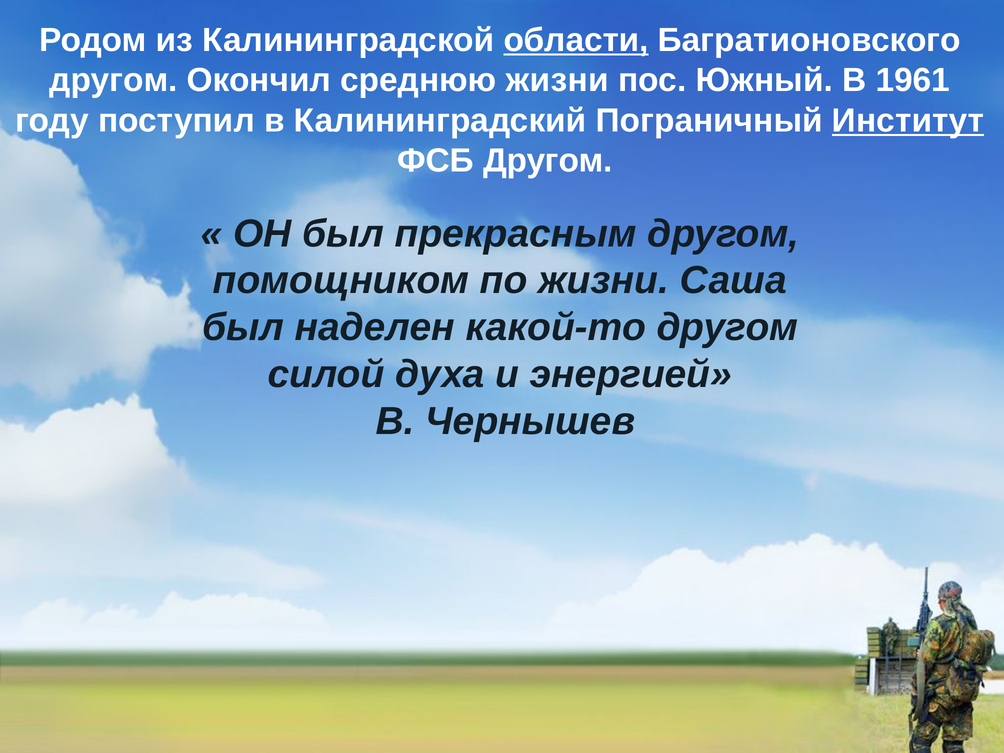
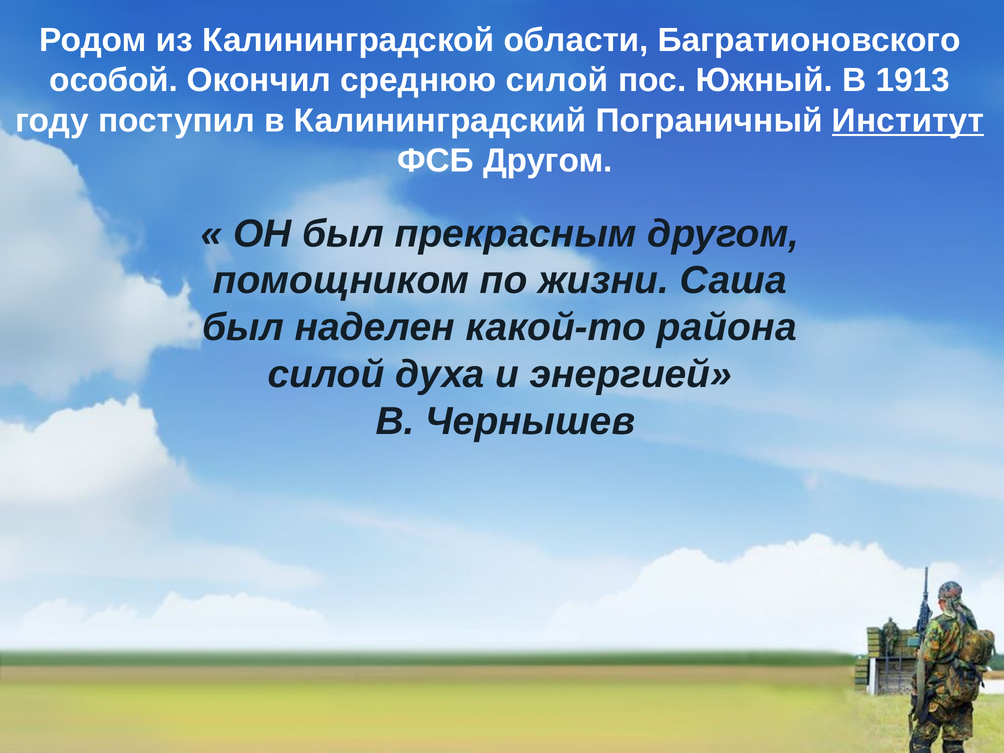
области underline: present -> none (576, 40)
другом: другом -> особой (114, 80)
среднюю жизни: жизни -> силой (557, 80)
1961: 1961 -> 1913 (913, 80)
какой-то другом: другом -> района (727, 327)
